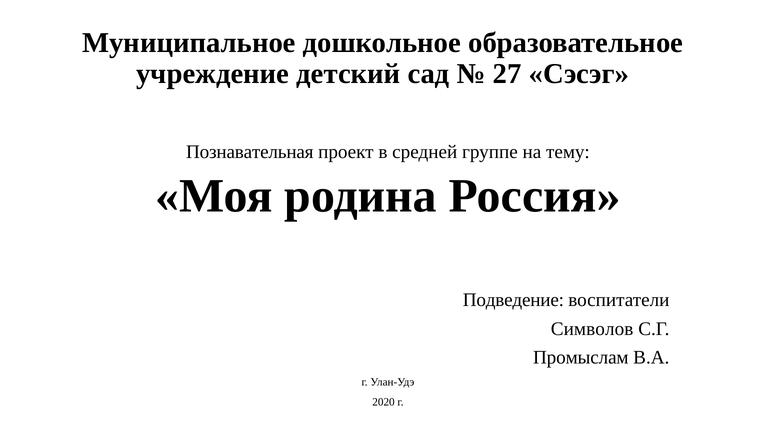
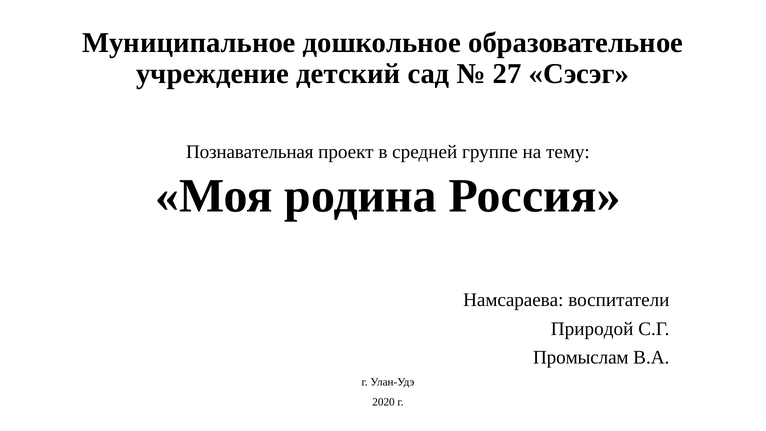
Подведение: Подведение -> Намсараева (513, 300)
Символов: Символов -> Природой (592, 329)
